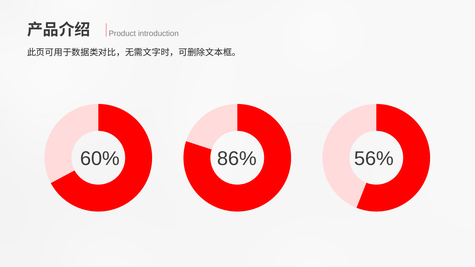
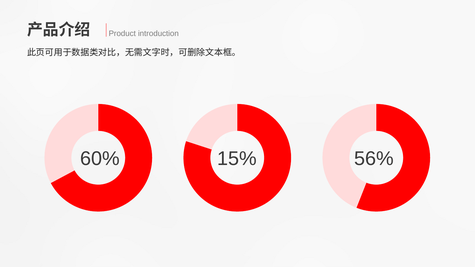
86%: 86% -> 15% (237, 159)
